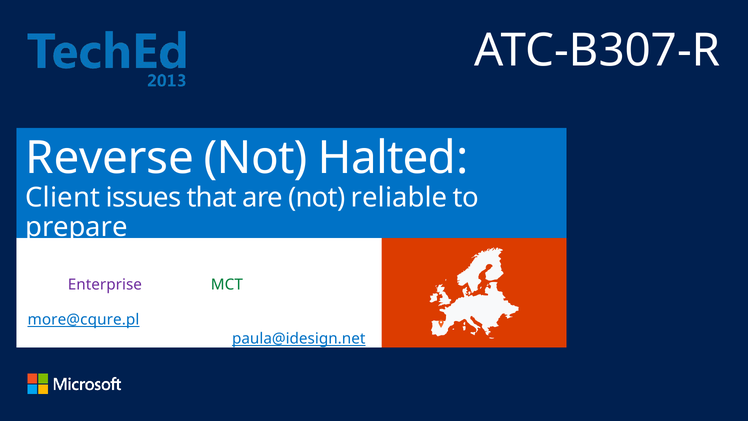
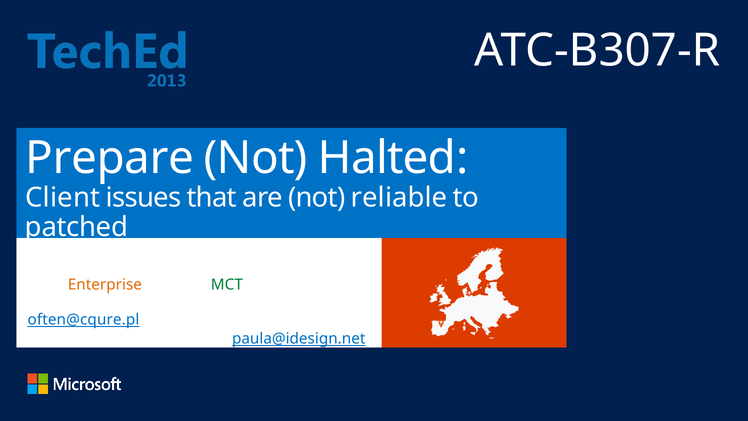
Reverse: Reverse -> Prepare (110, 158)
prepare: prepare -> patched (76, 227)
Enterprise colour: purple -> orange (105, 285)
more@cqure.pl: more@cqure.pl -> often@cqure.pl (83, 319)
